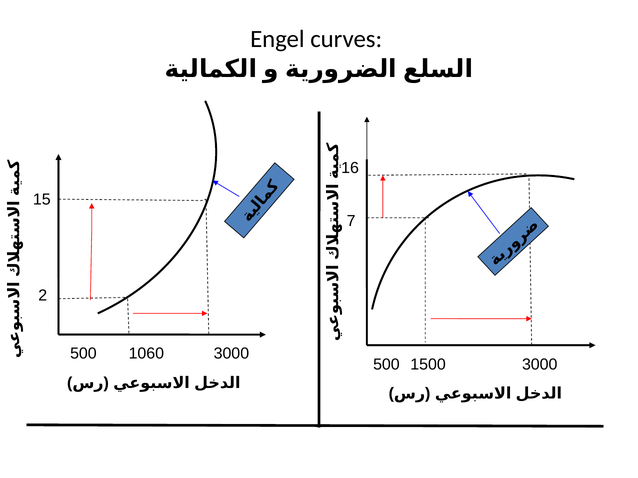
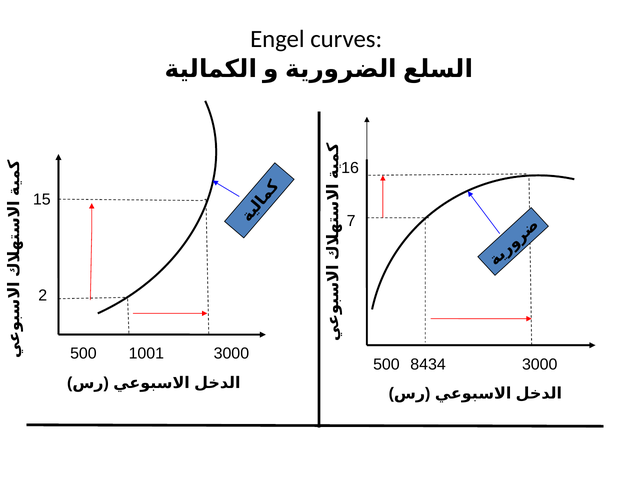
1060: 1060 -> 1001 (146, 354)
1500: 1500 -> 8434 (428, 365)
